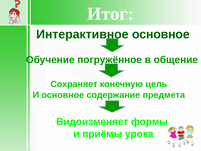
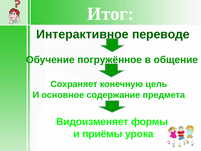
Интерактивное основное: основное -> переводе (161, 34)
